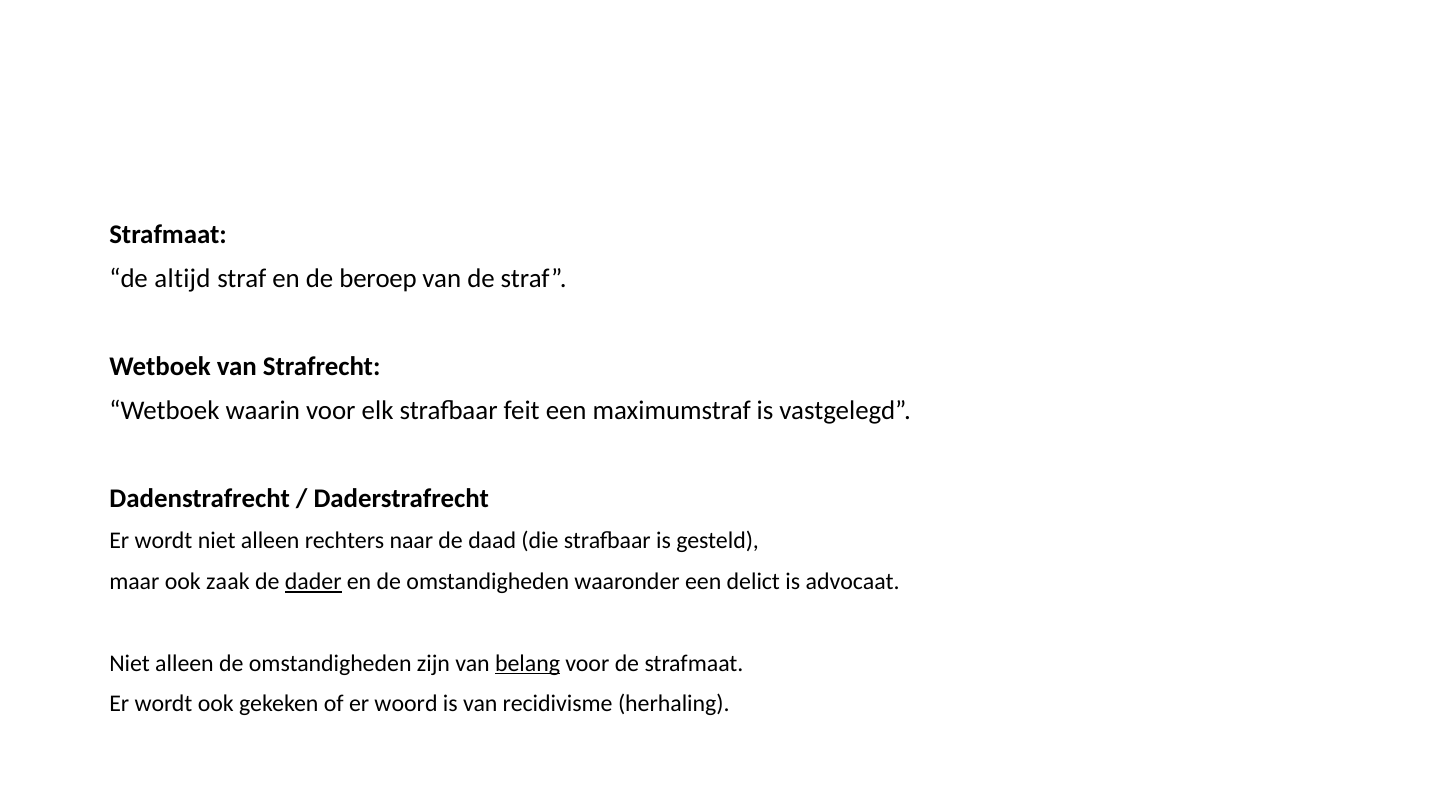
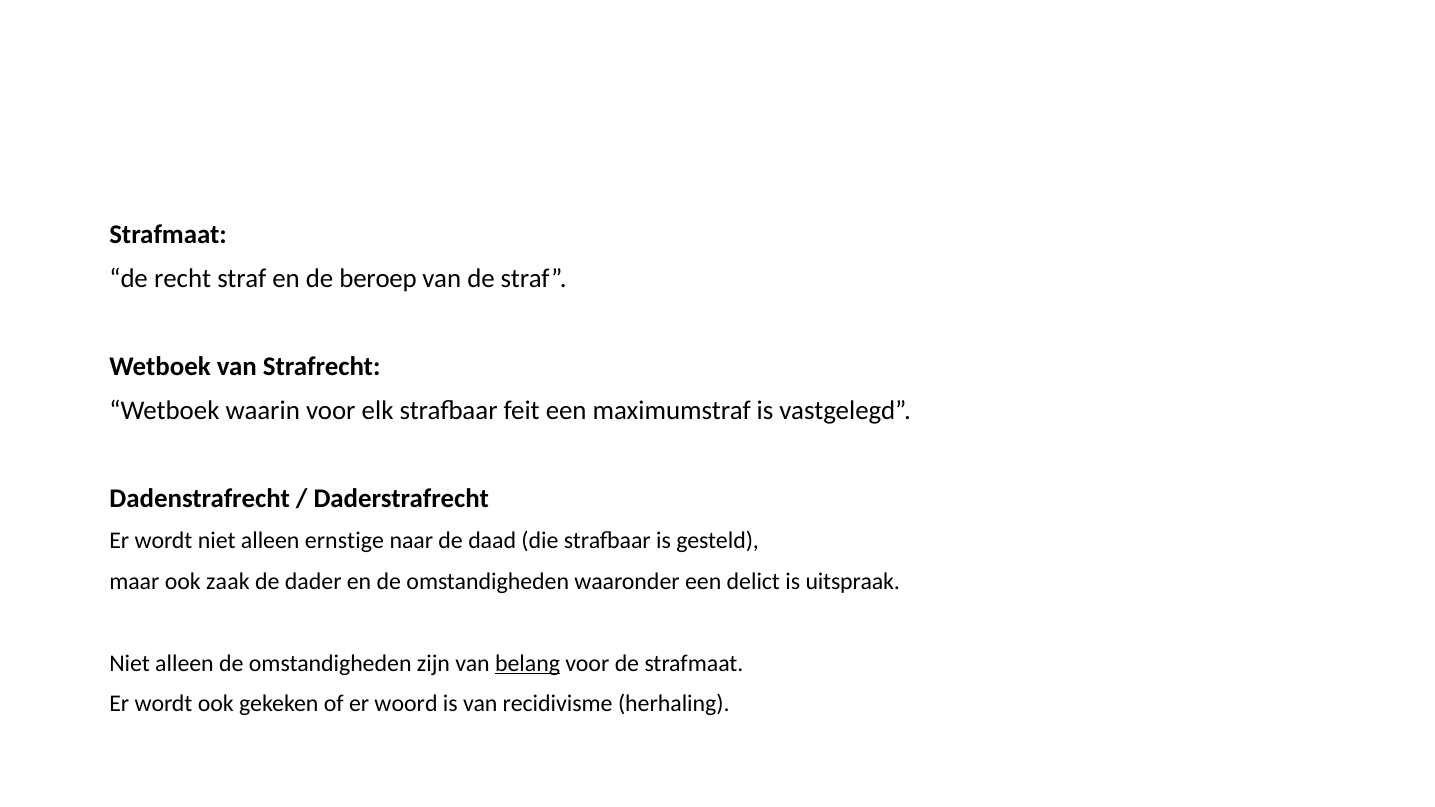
altijd: altijd -> recht (183, 279)
rechters: rechters -> ernstige (344, 541)
dader underline: present -> none (313, 582)
advocaat: advocaat -> uitspraak (853, 582)
